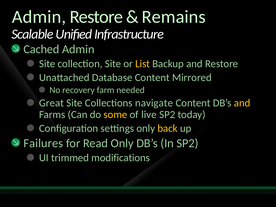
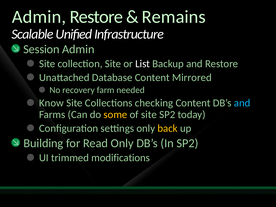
Cached: Cached -> Session (41, 49)
List colour: yellow -> white (143, 64)
Great: Great -> Know (51, 103)
navigate: navigate -> checking (154, 103)
and colour: yellow -> light blue (242, 103)
of live: live -> site (149, 115)
Failures: Failures -> Building (43, 143)
